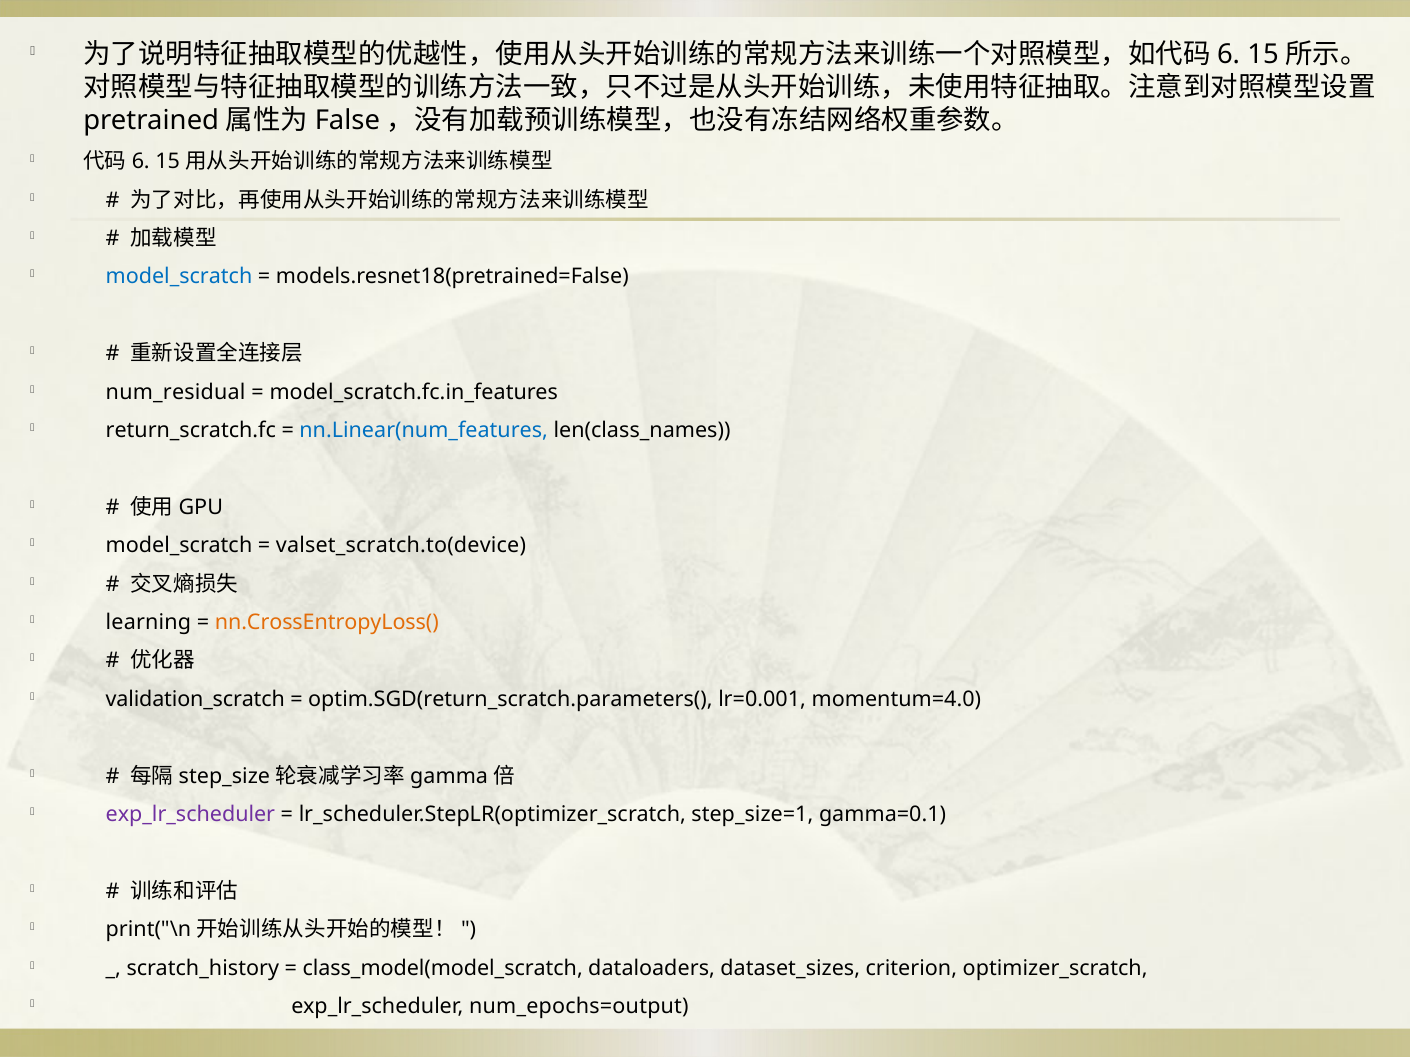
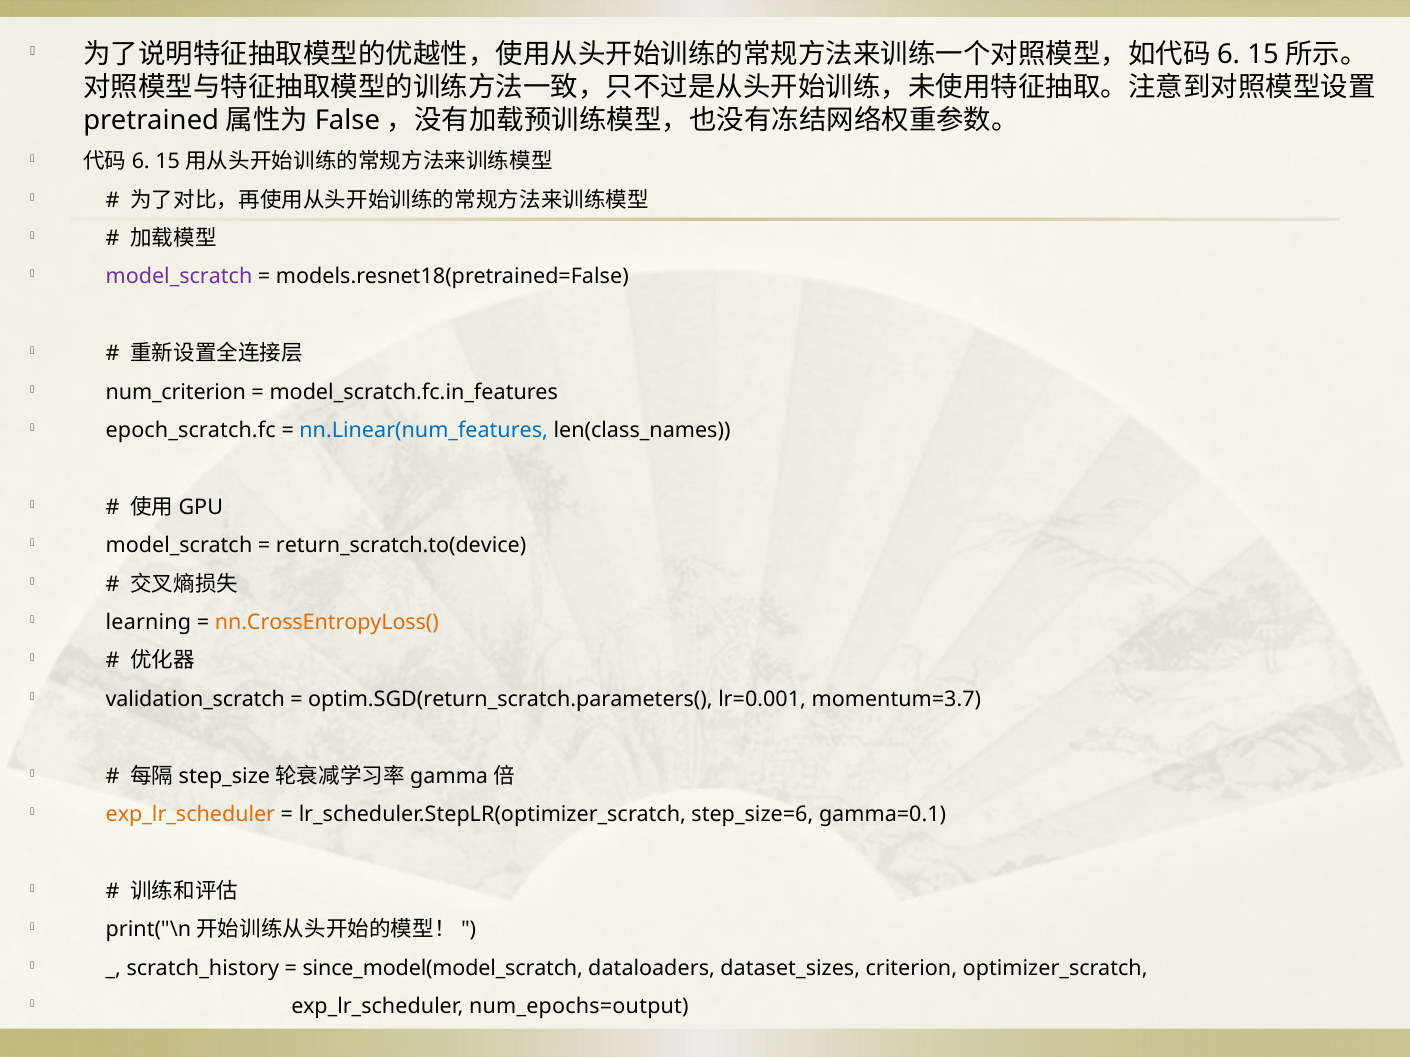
model_scratch colour: blue -> purple (179, 277)
num_residual: num_residual -> num_criterion (176, 392)
return_scratch.fc: return_scratch.fc -> epoch_scratch.fc (191, 431)
valset_scratch.to(device: valset_scratch.to(device -> return_scratch.to(device (401, 546)
momentum=4.0: momentum=4.0 -> momentum=3.7 (896, 700)
exp_lr_scheduler colour: purple -> orange (190, 815)
step_size=1: step_size=1 -> step_size=6 (752, 815)
class_model(model_scratch: class_model(model_scratch -> since_model(model_scratch (443, 968)
